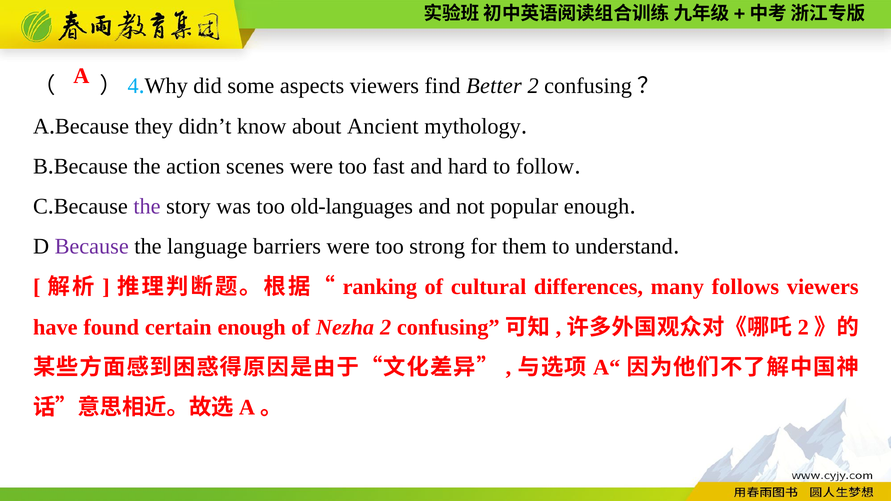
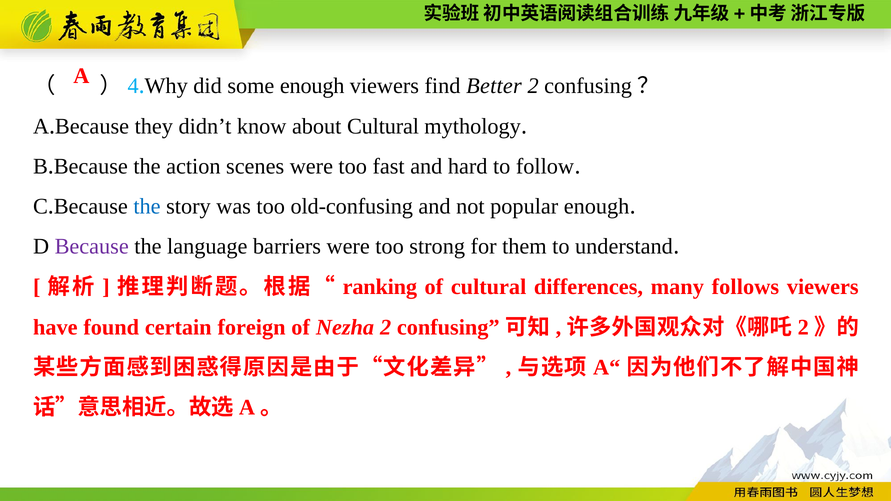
some aspects: aspects -> enough (312, 86)
about Ancient: Ancient -> Cultural (383, 126)
the colour: purple -> blue (147, 206)
old-languages: old-languages -> old-confusing (352, 206)
certain enough: enough -> foreign (252, 327)
